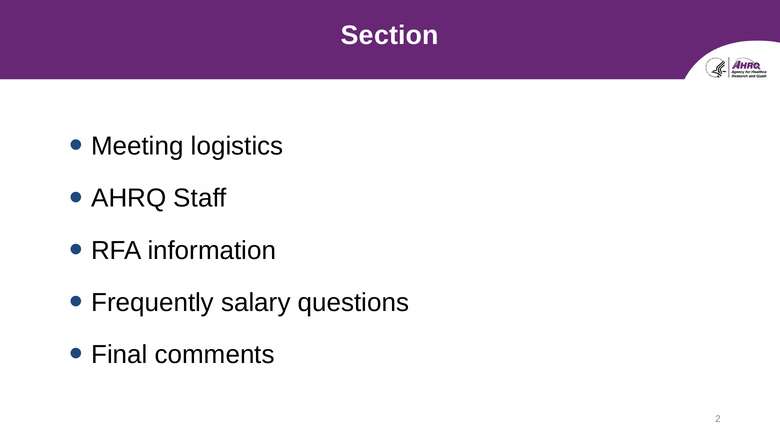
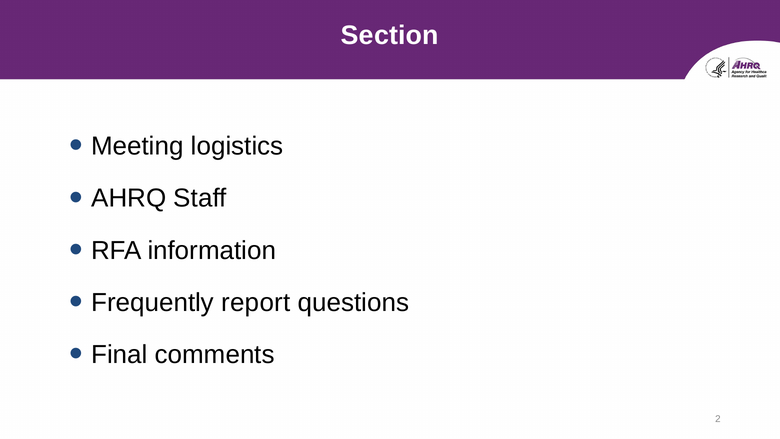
salary: salary -> report (256, 302)
